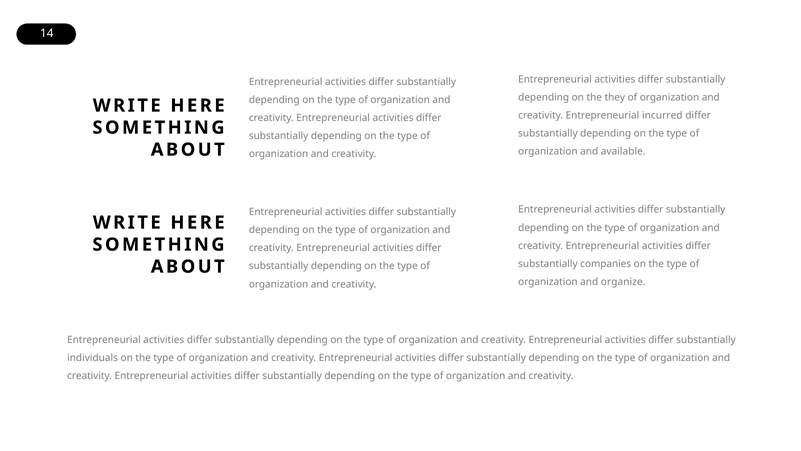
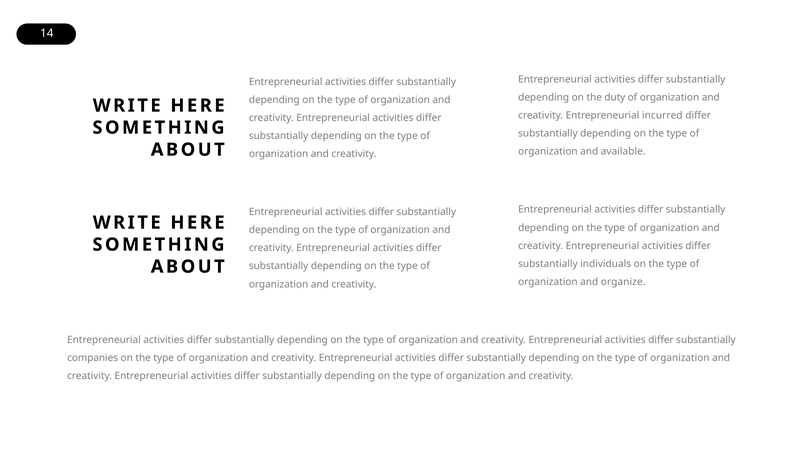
they: they -> duty (615, 97)
companies: companies -> individuals (606, 264)
individuals: individuals -> companies (93, 358)
